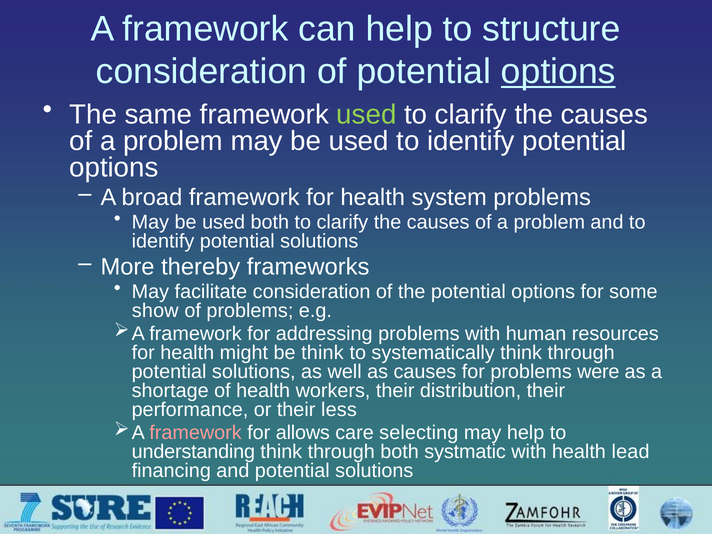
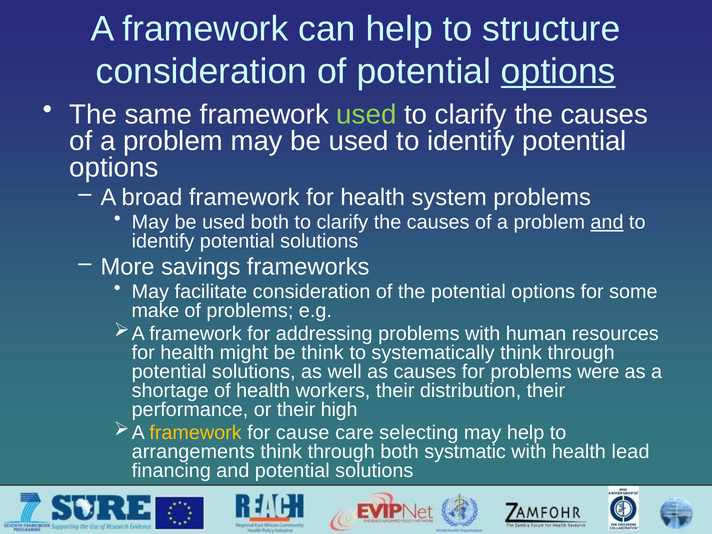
and underline: none -> present (607, 222)
thereby: thereby -> savings (201, 267)
show: show -> make (155, 311)
less: less -> high (339, 410)
framework colour: pink -> yellow (196, 433)
allows: allows -> cause (303, 433)
understanding: understanding -> arrangements (193, 452)
